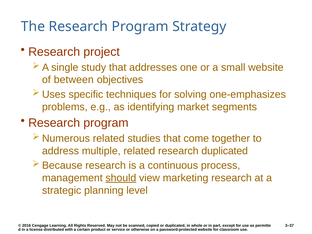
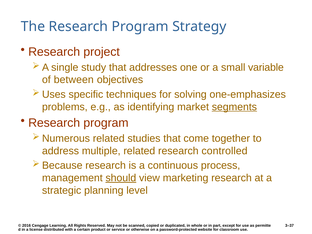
small website: website -> variable (266, 67)
segments underline: none -> present (234, 107)
research duplicated: duplicated -> controlled (225, 151)
